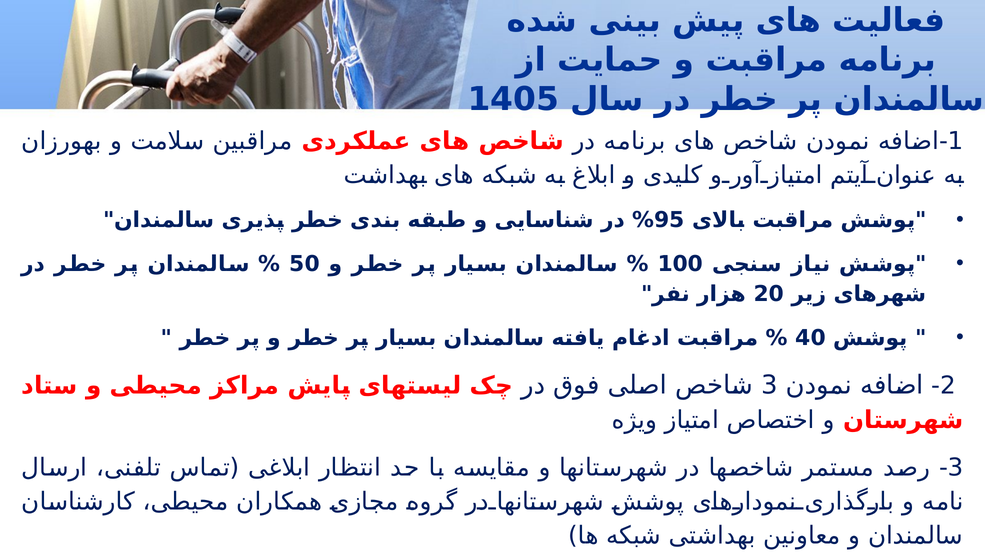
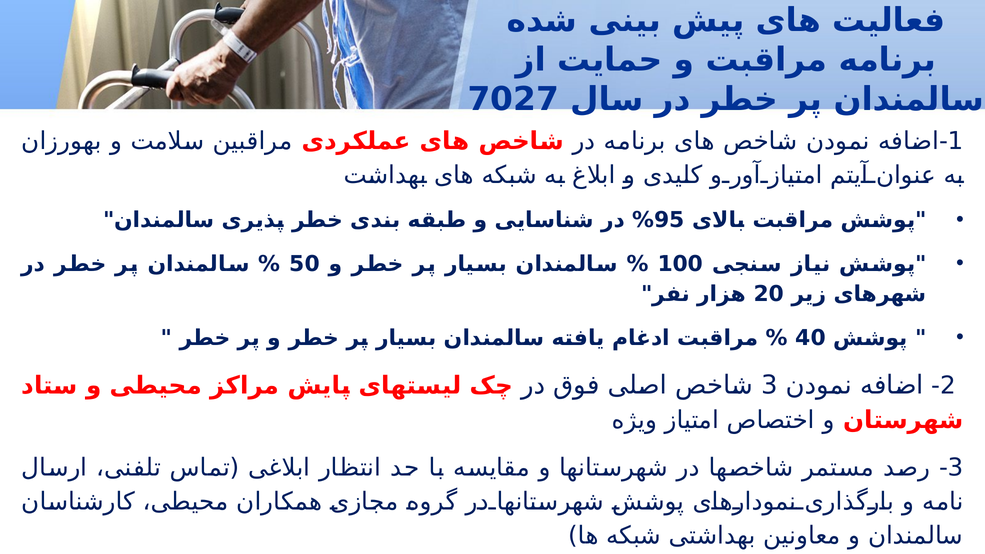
1405: 1405 -> 7027 (513, 99)
